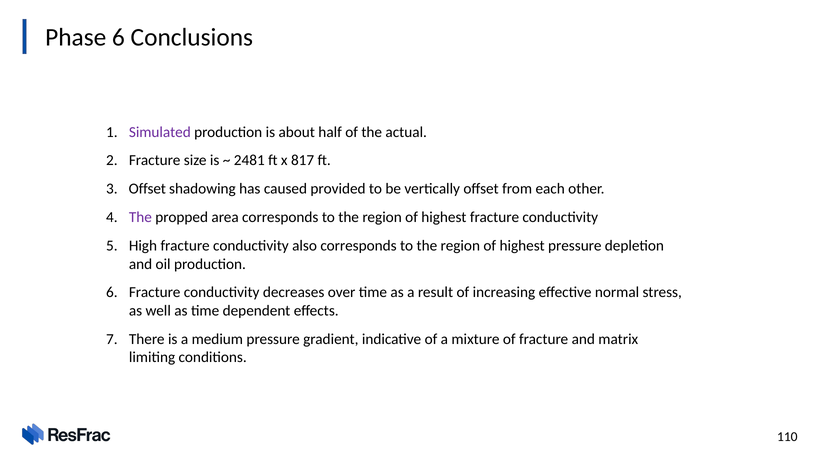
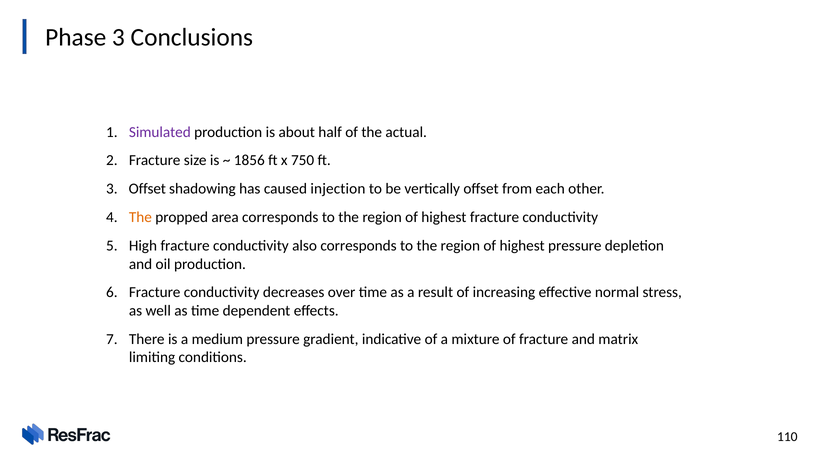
Phase 6: 6 -> 3 (118, 37)
2481: 2481 -> 1856 (249, 161)
817: 817 -> 750 (303, 161)
provided: provided -> injection (338, 189)
The colour: purple -> orange (140, 217)
